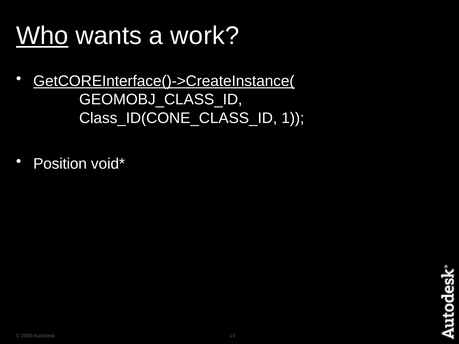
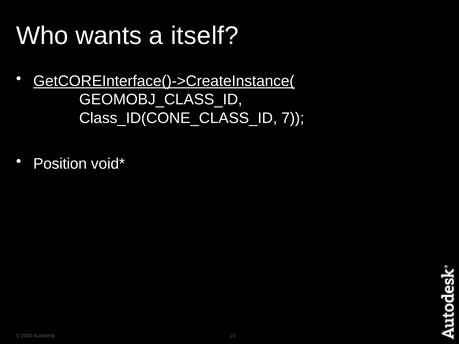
Who underline: present -> none (42, 36)
work: work -> itself (205, 36)
1: 1 -> 7 (293, 118)
